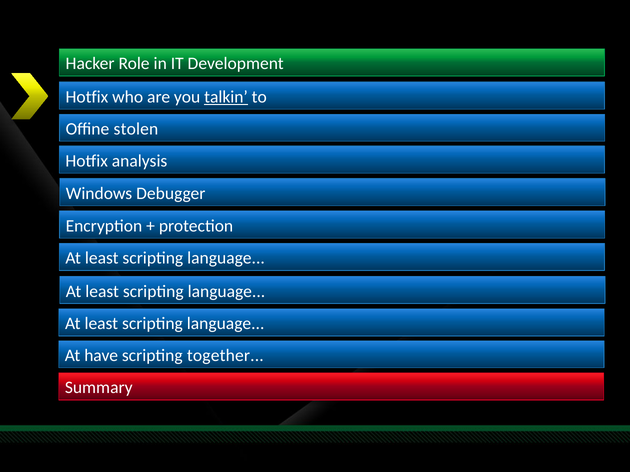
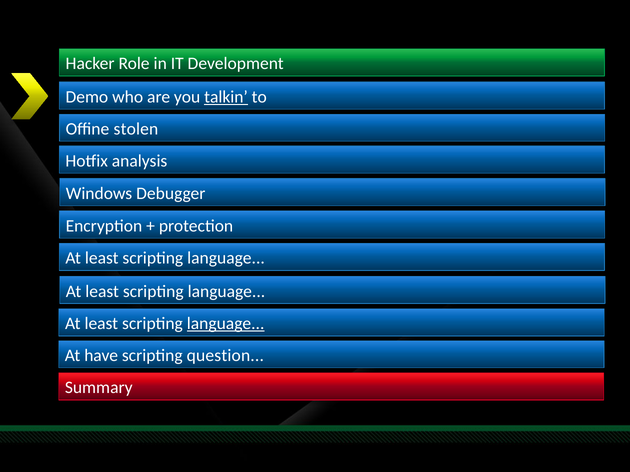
Hotfix: Hotfix -> Demo (87, 97)
language underline: none -> present (226, 324)
together: together -> question (225, 356)
